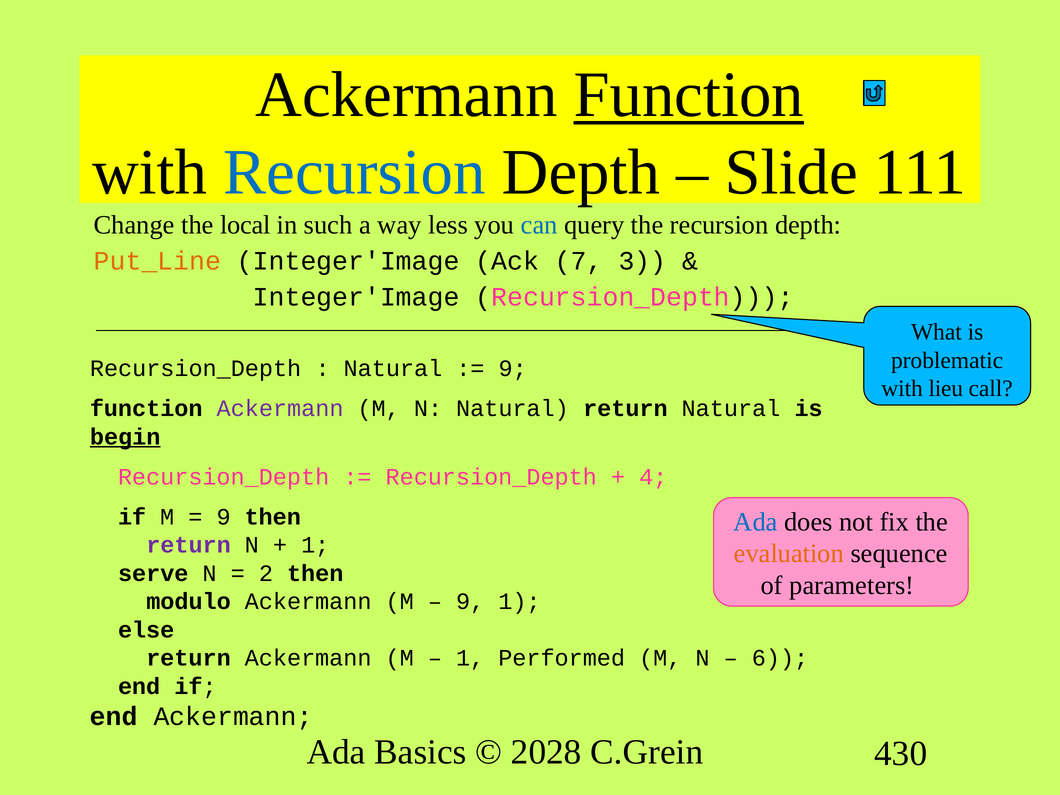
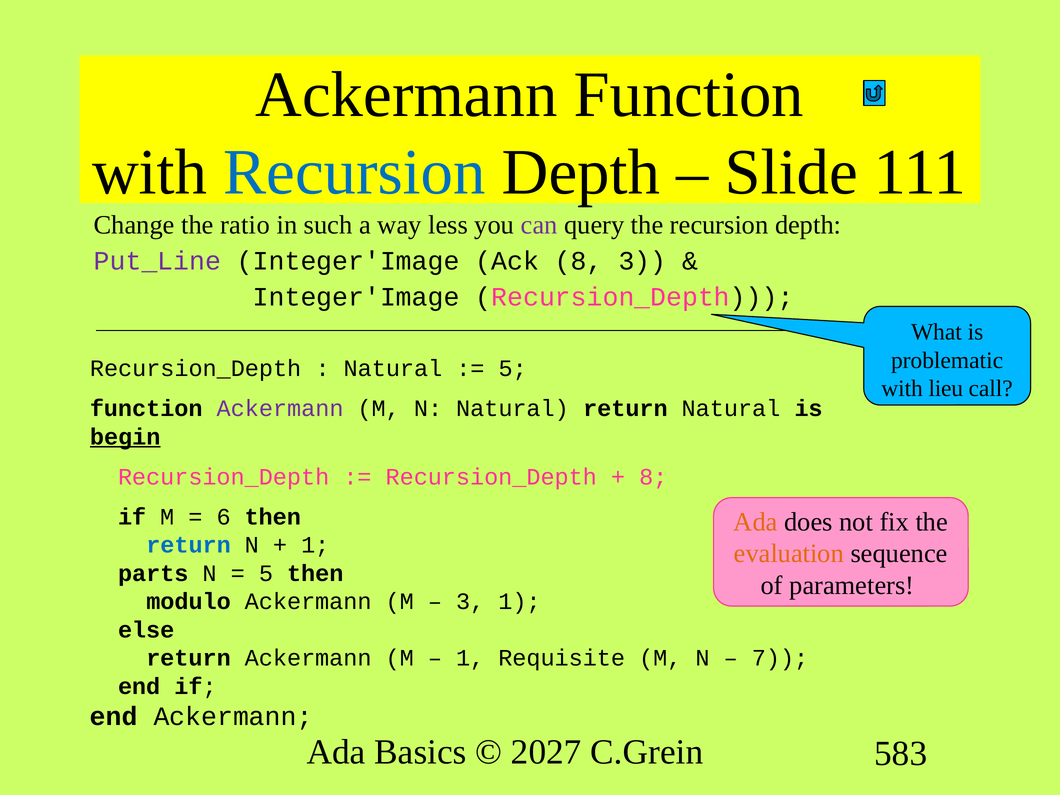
Function underline: present -> none (689, 95)
local: local -> ratio (245, 225)
can colour: blue -> purple (539, 225)
Put_Line colour: orange -> purple (157, 261)
Ack 7: 7 -> 8 (579, 261)
9: 9 -> 5 (513, 368)
4: 4 -> 8 (653, 477)
9: 9 -> 6 (224, 517)
Ada colour: blue -> orange (755, 522)
return colour: purple -> blue (189, 545)
serve: serve -> parts (153, 573)
2: 2 -> 5 (266, 573)
9: 9 -> 3 (470, 602)
Performed: Performed -> Requisite (562, 658)
6: 6 -> 7 (780, 658)
2028: 2028 -> 2027 (546, 752)
430: 430 -> 583 (901, 753)
